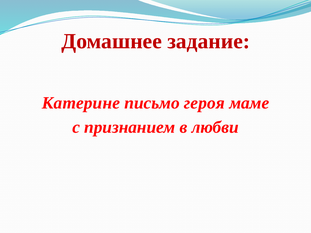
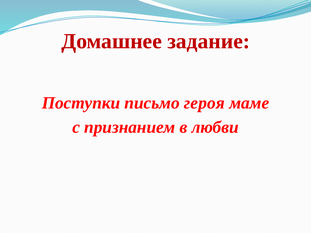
Катерине: Катерине -> Поступки (81, 103)
